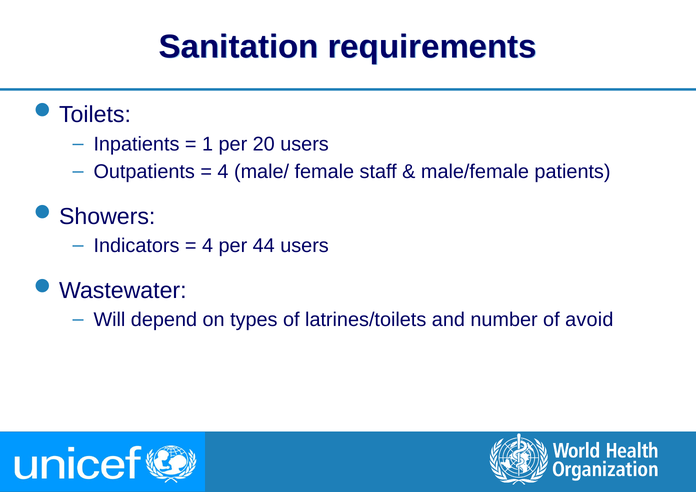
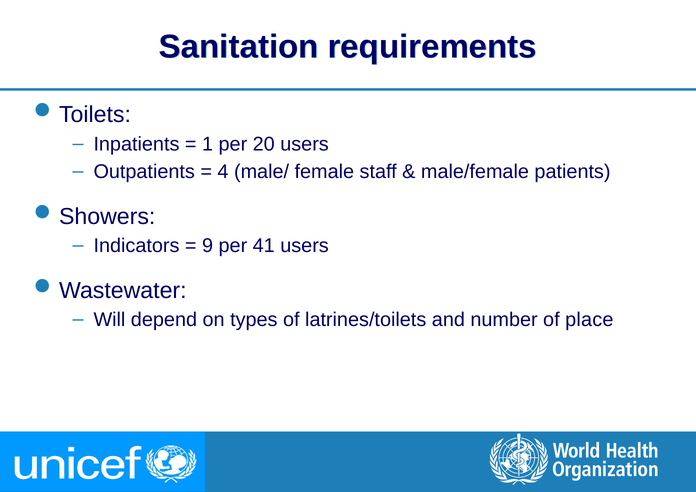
4: 4 -> 9 (208, 246)
44: 44 -> 41 (264, 246)
avoid: avoid -> place (589, 320)
